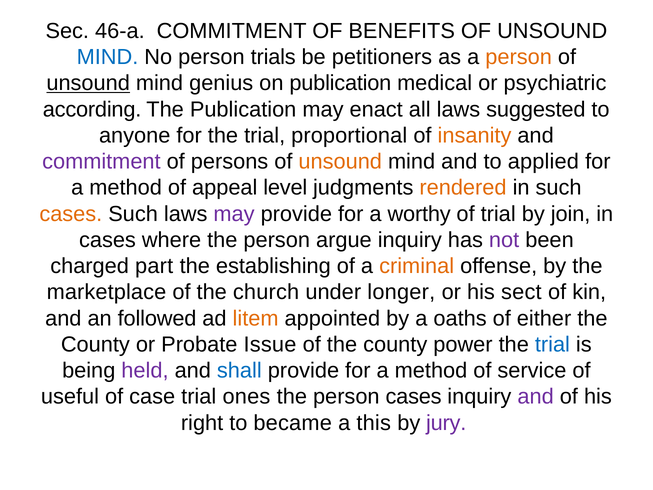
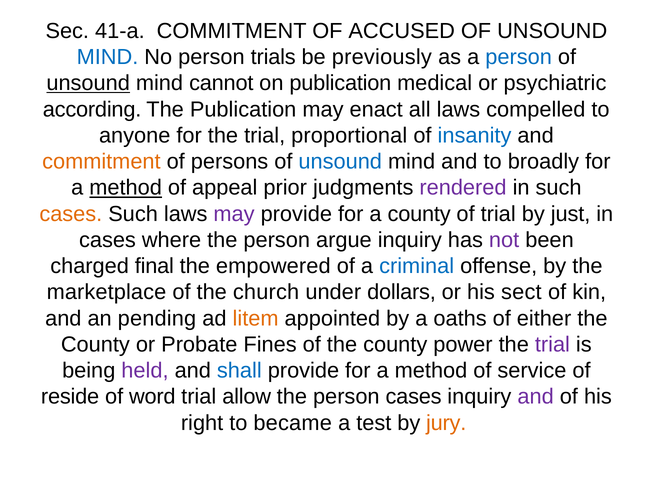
46-a: 46-a -> 41-a (120, 31)
BENEFITS: BENEFITS -> ACCUSED (402, 31)
petitioners: petitioners -> previously (382, 57)
person colour: orange -> blue (519, 57)
genius: genius -> cannot (221, 83)
suggested: suggested -> compelled (536, 109)
insanity colour: orange -> blue (474, 135)
commitment colour: purple -> orange (101, 162)
unsound colour: orange -> blue (340, 162)
applied: applied -> broadly (543, 162)
method underline: none -> present (126, 188)
level: level -> prior (285, 188)
rendered colour: orange -> purple (463, 188)
a worthy: worthy -> county (419, 214)
join: join -> just (571, 214)
part: part -> final (154, 266)
establishing: establishing -> empowered (273, 266)
criminal colour: orange -> blue (417, 266)
longer: longer -> dollars (401, 292)
followed: followed -> pending (157, 318)
Issue: Issue -> Fines (270, 344)
trial colour: blue -> purple (552, 344)
useful: useful -> reside (70, 397)
case: case -> word (152, 397)
ones: ones -> allow (247, 397)
this: this -> test (374, 423)
jury colour: purple -> orange (446, 423)
